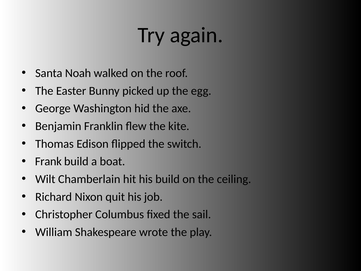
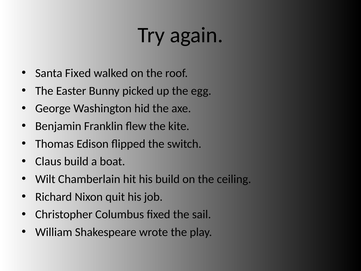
Santa Noah: Noah -> Fixed (78, 73)
Frank: Frank -> Claus (48, 161)
